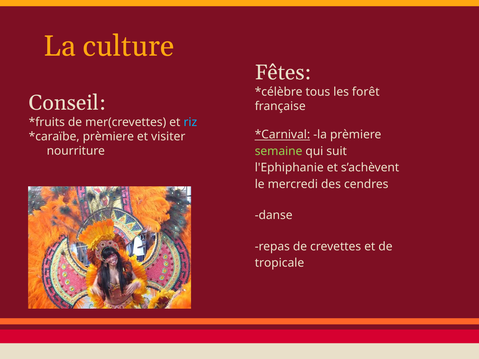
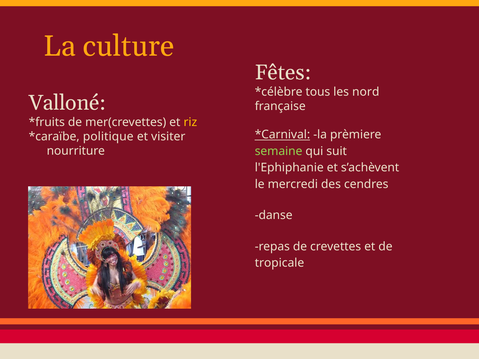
forêt: forêt -> nord (366, 92)
Conseil: Conseil -> Valloné (67, 103)
riz colour: light blue -> yellow (190, 122)
prèmiere: prèmiere -> politique (108, 137)
